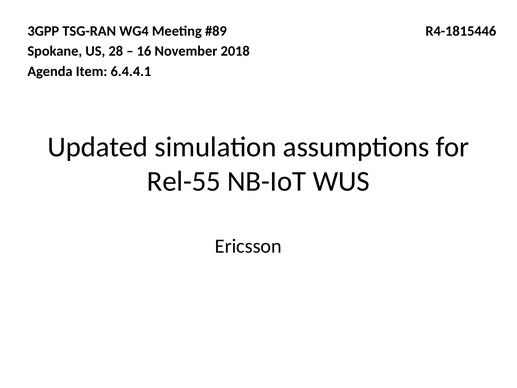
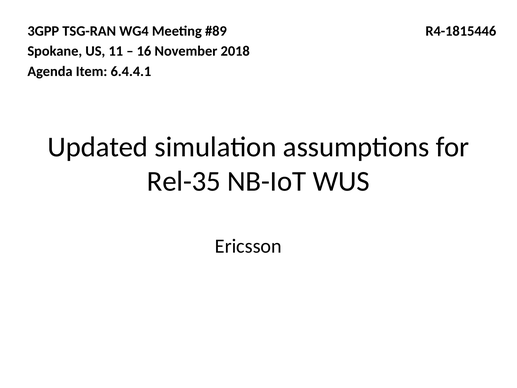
28: 28 -> 11 (116, 51)
Rel-55: Rel-55 -> Rel-35 (184, 181)
